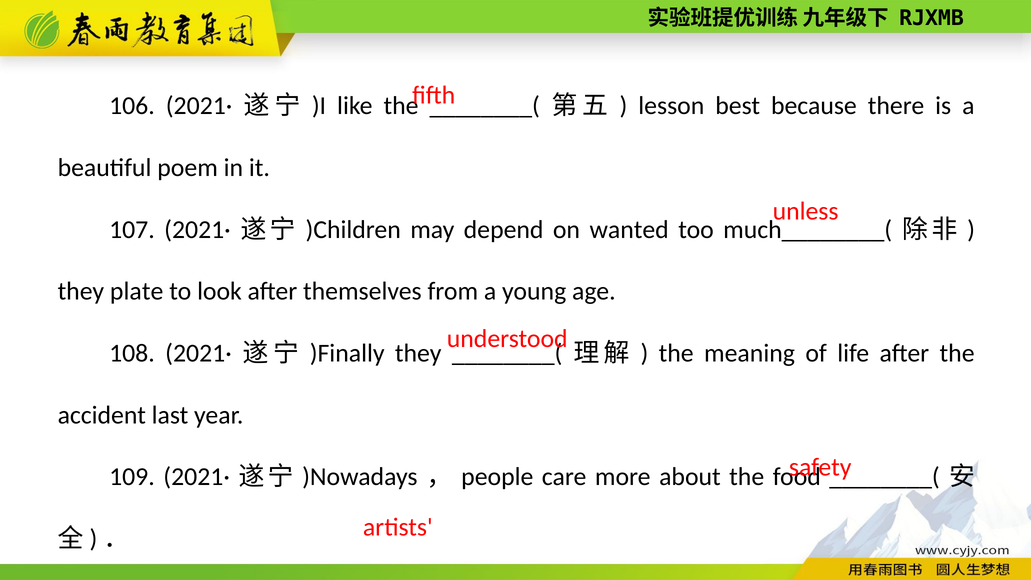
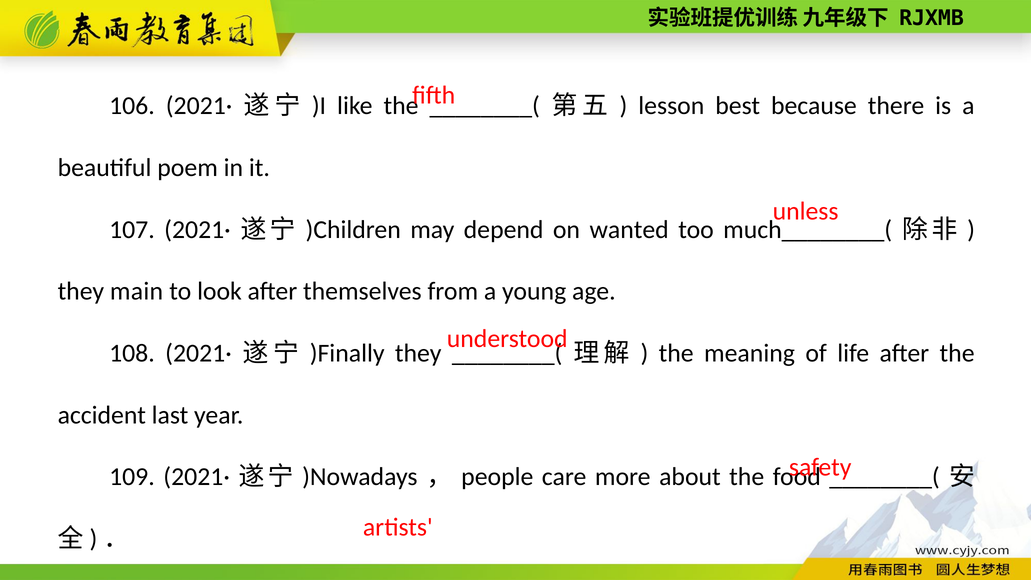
plate: plate -> main (137, 291)
